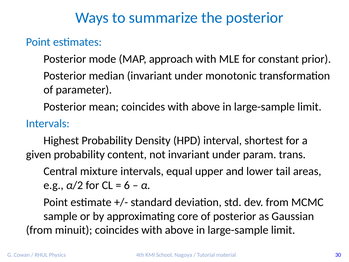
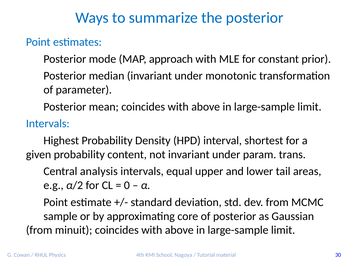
mixture: mixture -> analysis (99, 171)
6: 6 -> 0 (127, 185)
